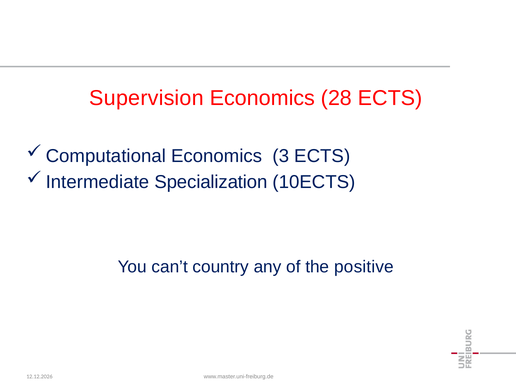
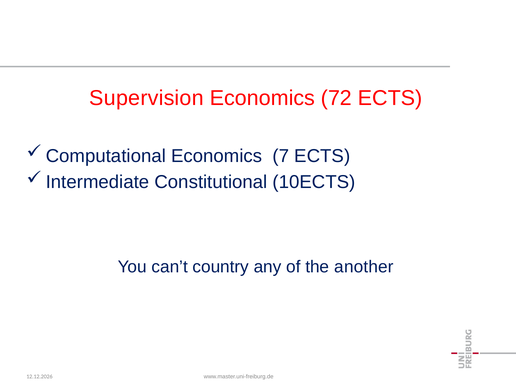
28: 28 -> 72 (336, 98)
3: 3 -> 7 (281, 156)
Specialization: Specialization -> Constitutional (211, 182)
positive: positive -> another (364, 267)
